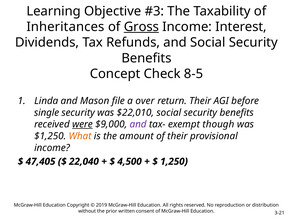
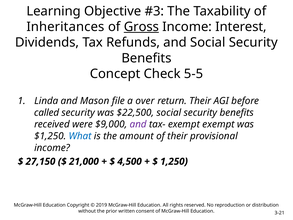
8-5: 8-5 -> 5-5 (194, 74)
single: single -> called (47, 113)
$22,010: $22,010 -> $22,500 (135, 113)
were underline: present -> none (82, 124)
exempt though: though -> exempt (218, 124)
What colour: orange -> blue (80, 136)
47,405: 47,405 -> 27,150 (41, 161)
22,040: 22,040 -> 21,000 (84, 161)
